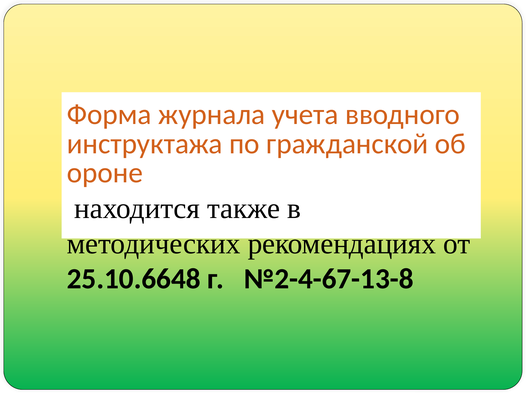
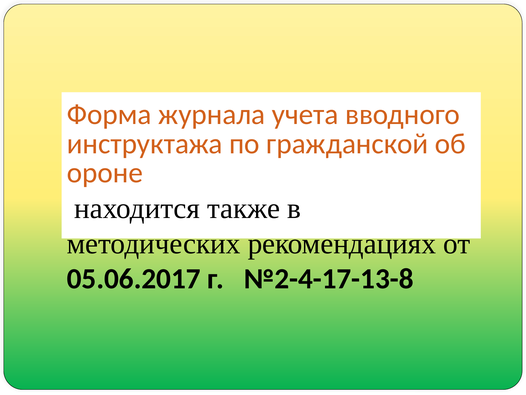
25.10.6648: 25.10.6648 -> 05.06.2017 (134, 278)
№2-4-67-13-8: №2-4-67-13-8 -> №2-4-17-13-8 (329, 278)
